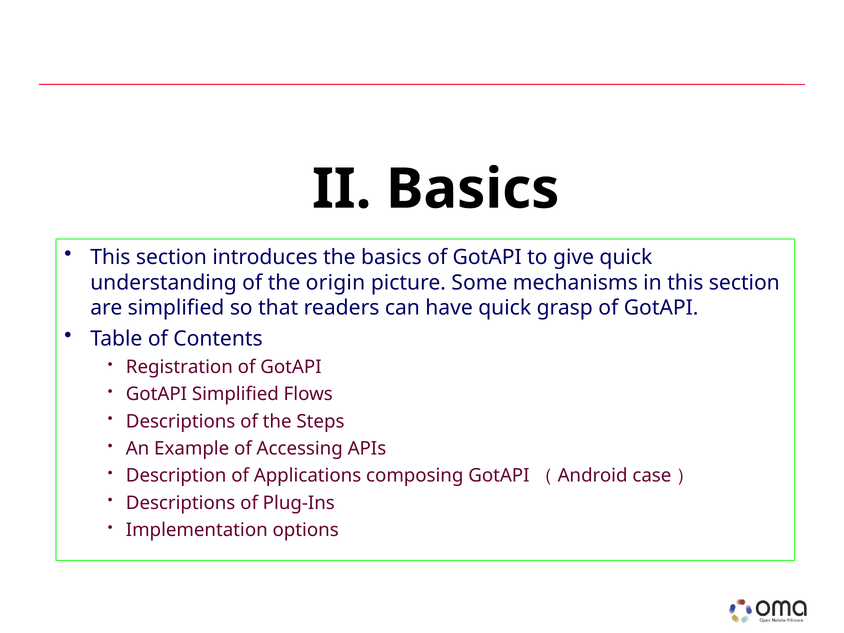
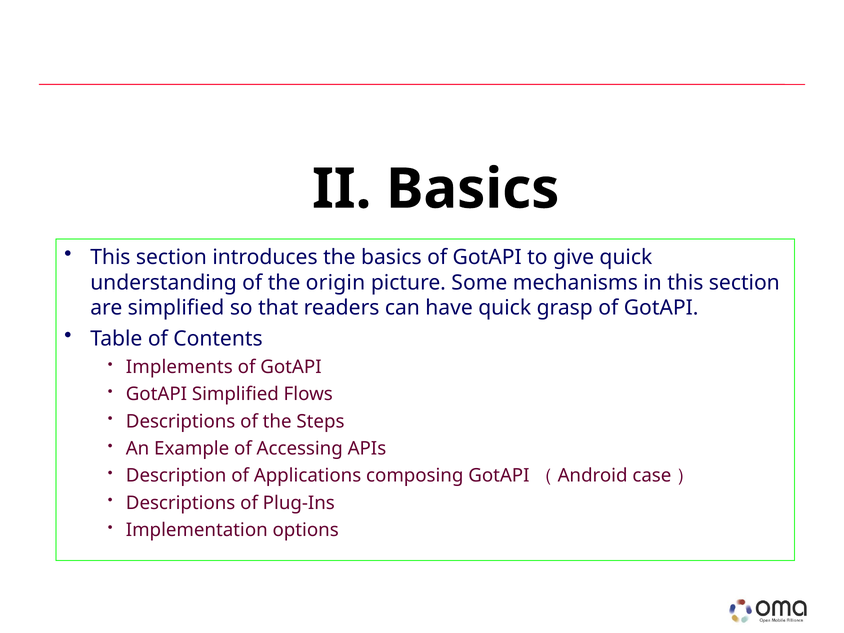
Registration: Registration -> Implements (179, 367)
